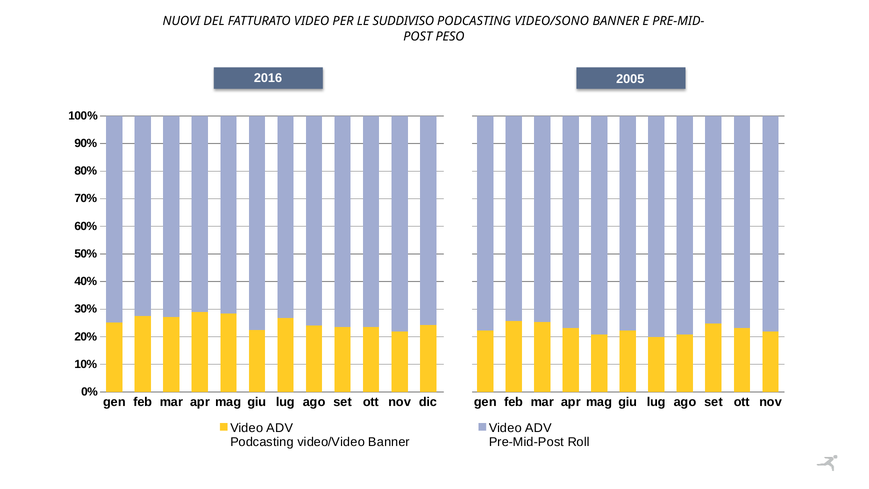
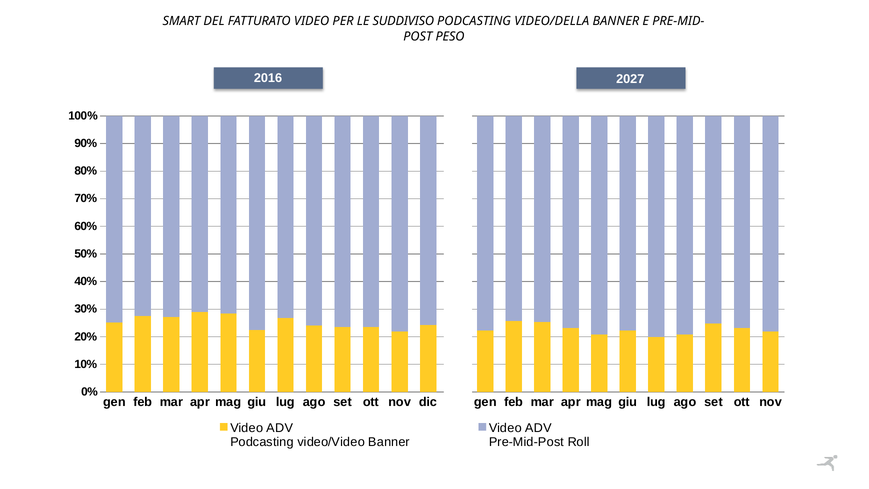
NUOVI: NUOVI -> SMART (181, 21)
VIDEO/SONO: VIDEO/SONO -> VIDEO/DELLA (552, 21)
2005: 2005 -> 2027 (630, 79)
